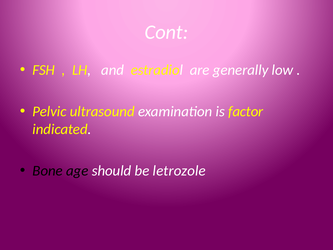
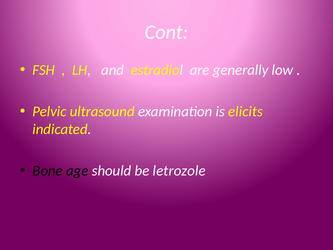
factor: factor -> elicits (246, 111)
